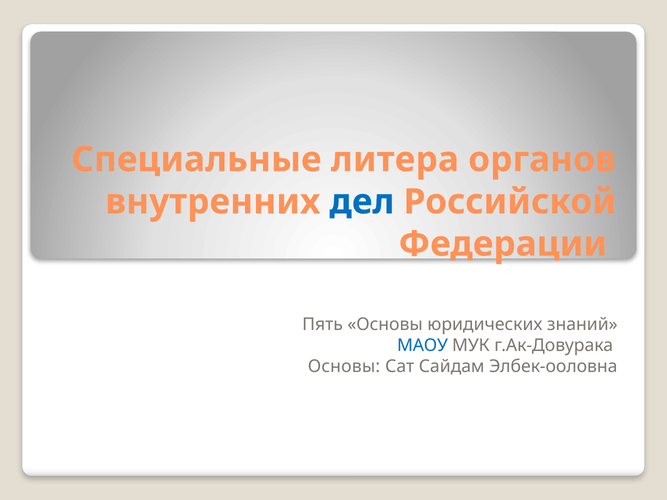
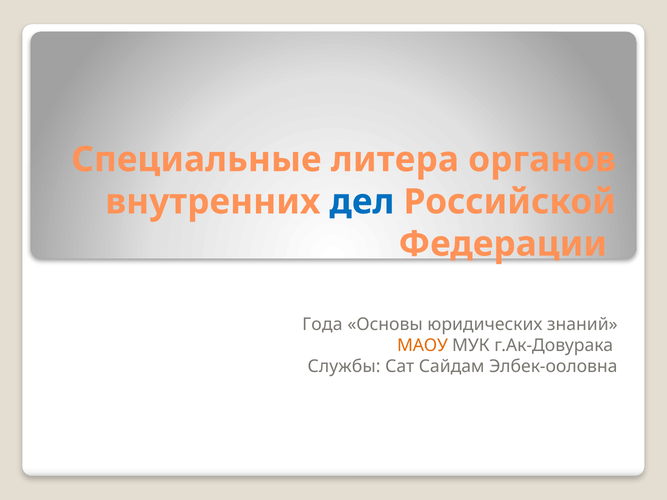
Пять: Пять -> Года (322, 324)
МАОУ colour: blue -> orange (422, 346)
Основы: Основы -> Службы (344, 367)
